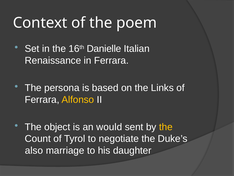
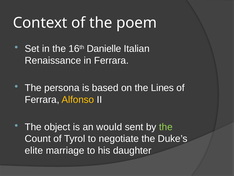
Links: Links -> Lines (162, 88)
the colour: yellow -> light green (166, 127)
also: also -> elite (34, 150)
